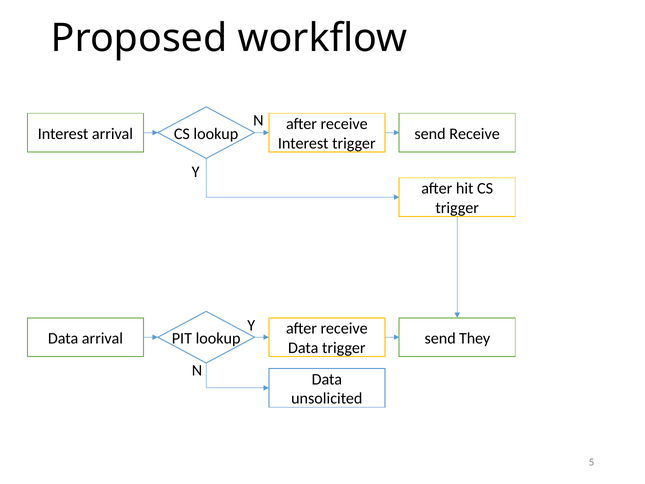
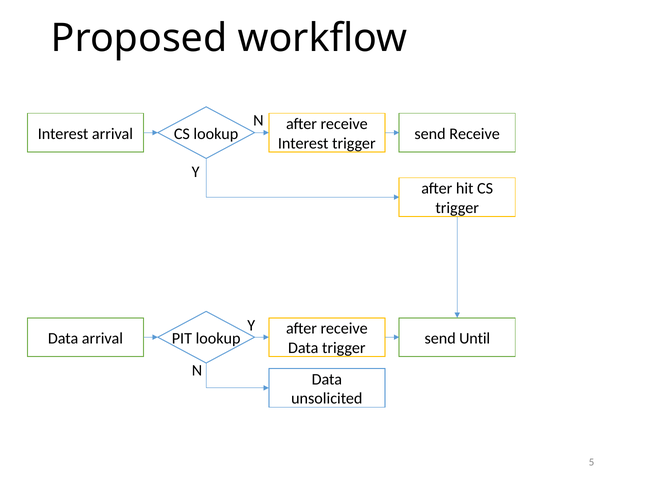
They: They -> Until (475, 338)
